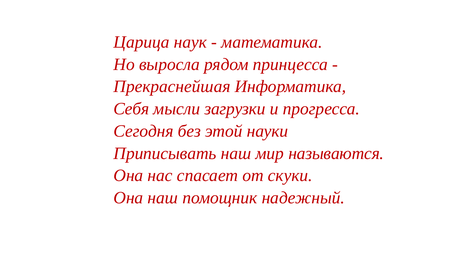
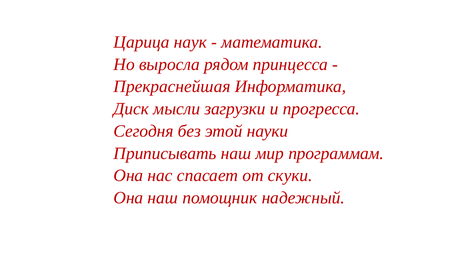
Себя: Себя -> Диск (131, 109)
называются: называются -> программам (336, 154)
